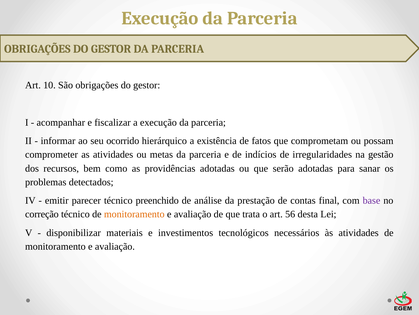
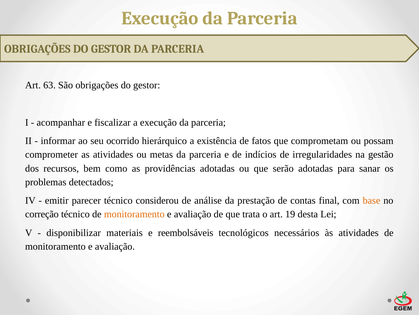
10: 10 -> 63 (49, 85)
preenchido: preenchido -> considerou (157, 200)
base colour: purple -> orange (371, 200)
56: 56 -> 19 (290, 214)
investimentos: investimentos -> reembolsáveis (186, 232)
